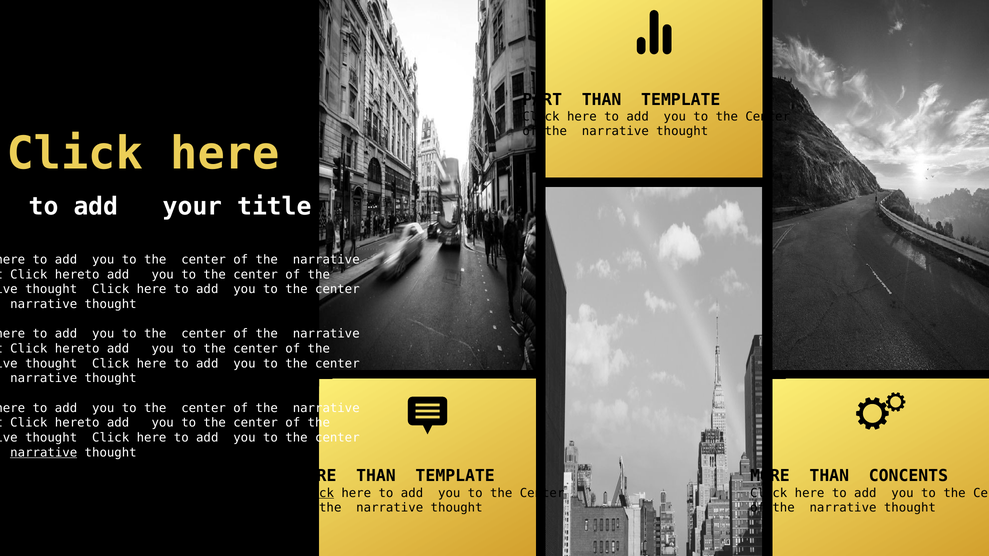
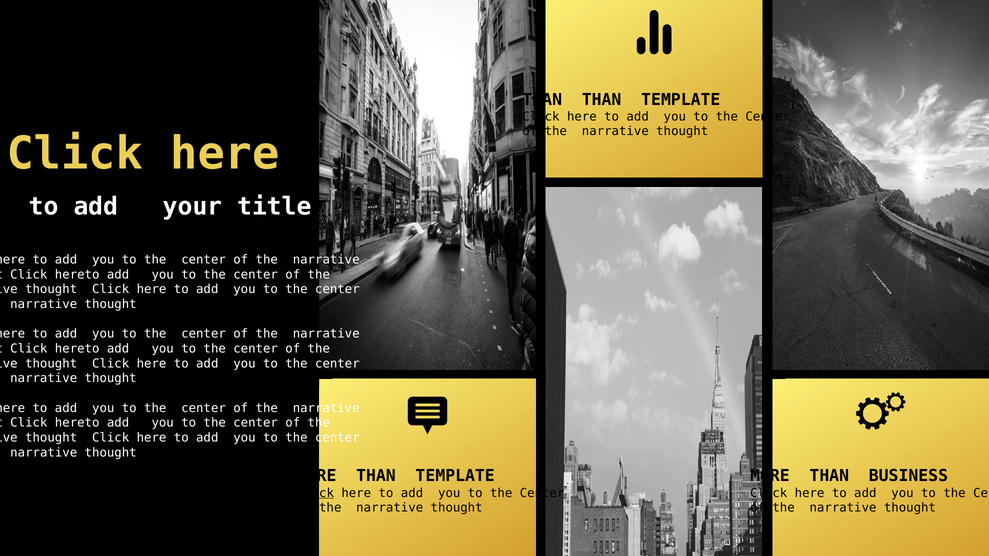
PART: PART -> THAN (542, 100)
narrative underline: present -> none (44, 453)
CONCENTS: CONCENTS -> BUSINESS (908, 476)
